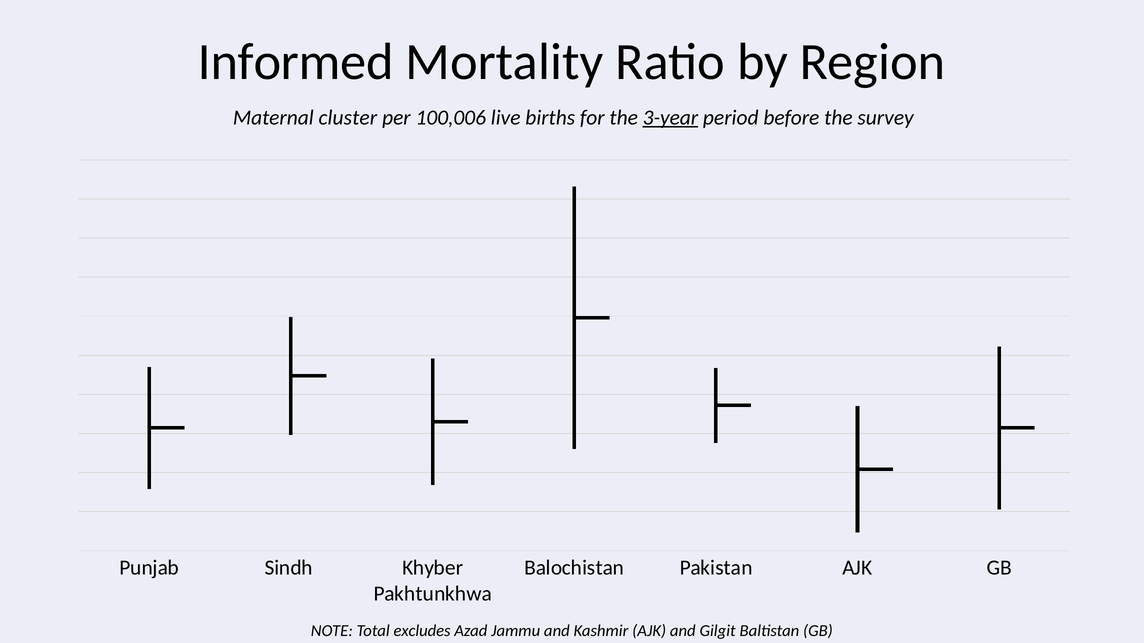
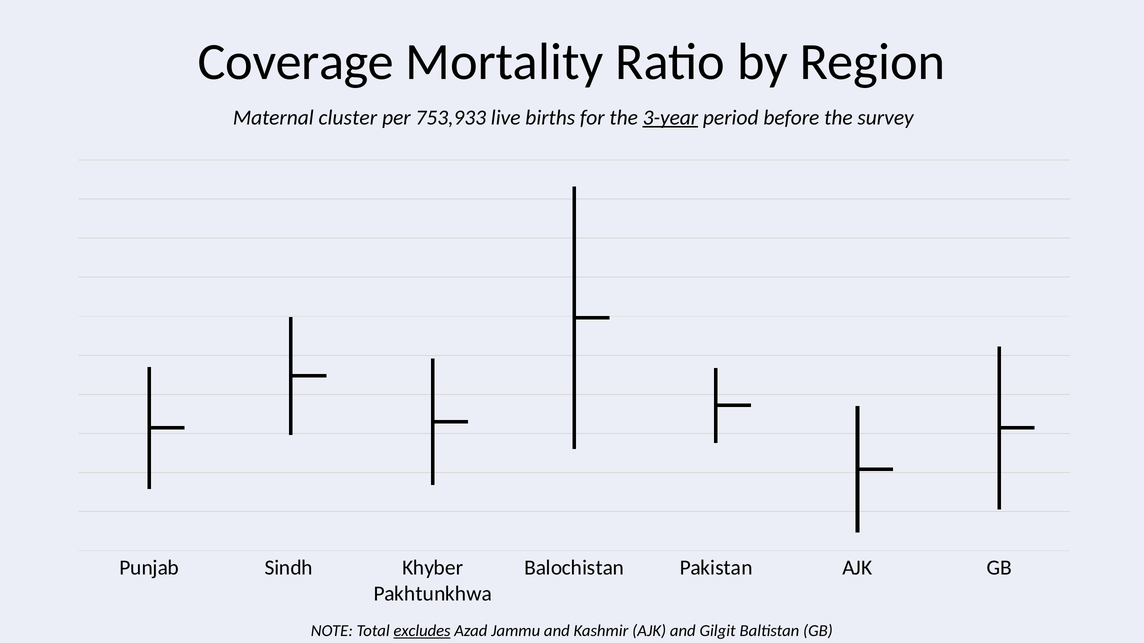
Informed: Informed -> Coverage (296, 62)
100,006: 100,006 -> 753,933 (451, 118)
excludes underline: none -> present (422, 631)
